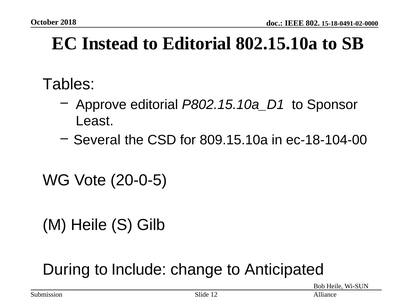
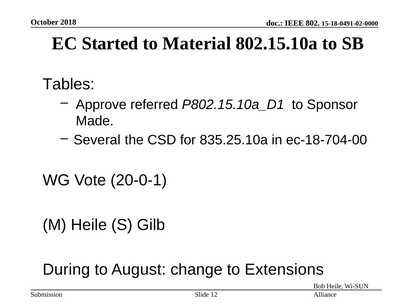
Instead: Instead -> Started (110, 44)
to Editorial: Editorial -> Material (197, 44)
Approve editorial: editorial -> referred (154, 105)
Least: Least -> Made (95, 121)
809.15.10a: 809.15.10a -> 835.25.10a (234, 140)
ec-18-104-00: ec-18-104-00 -> ec-18-704-00 (327, 140)
20-0-5: 20-0-5 -> 20-0-1 (139, 180)
Include: Include -> August (139, 269)
Anticipated: Anticipated -> Extensions (284, 269)
